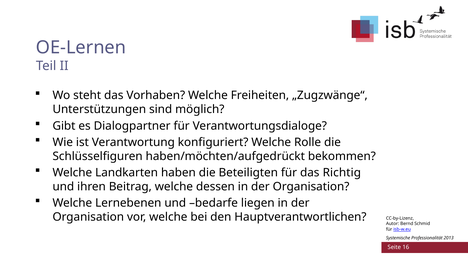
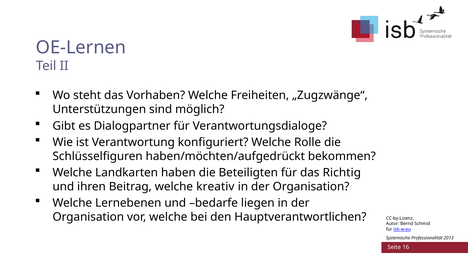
dessen: dessen -> kreativ (215, 187)
